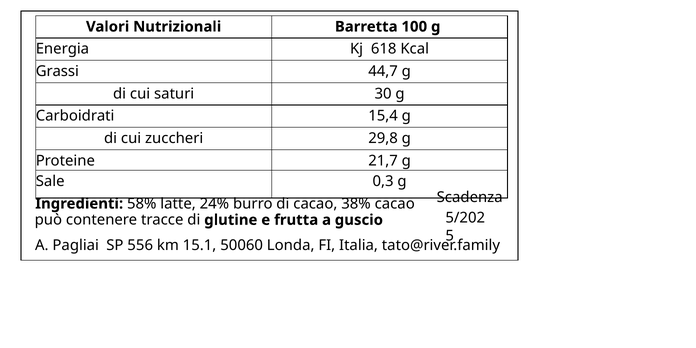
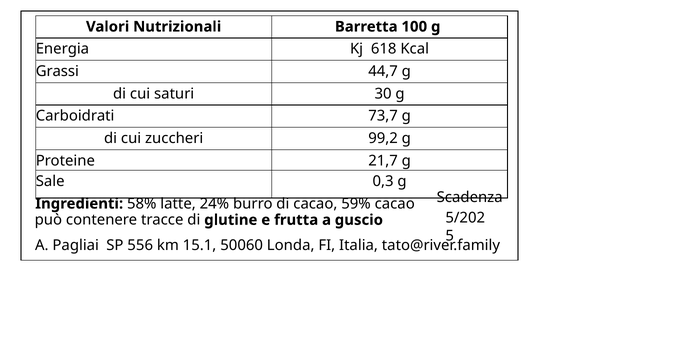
15,4: 15,4 -> 73,7 (383, 116)
29,8: 29,8 -> 99,2 (383, 138)
38%: 38% -> 59% (356, 204)
